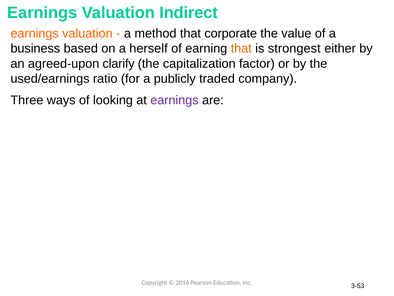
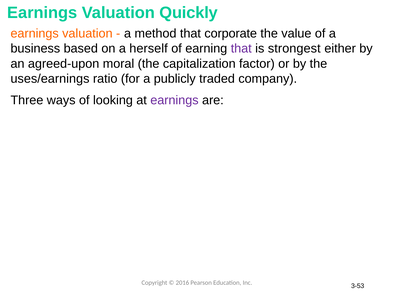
Indirect: Indirect -> Quickly (189, 13)
that colour: orange -> purple (241, 48)
clarify: clarify -> moral (119, 64)
used/earnings: used/earnings -> uses/earnings (50, 79)
